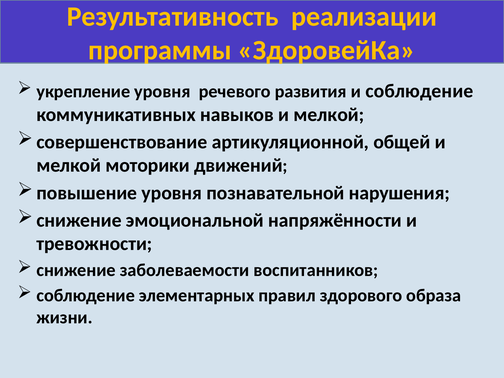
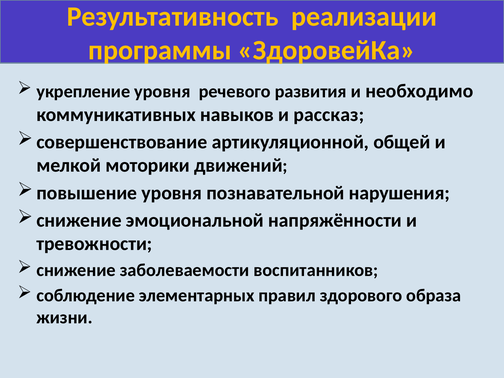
и соблюдение: соблюдение -> необходимо (419, 91)
навыков и мелкой: мелкой -> рассказ (329, 115)
